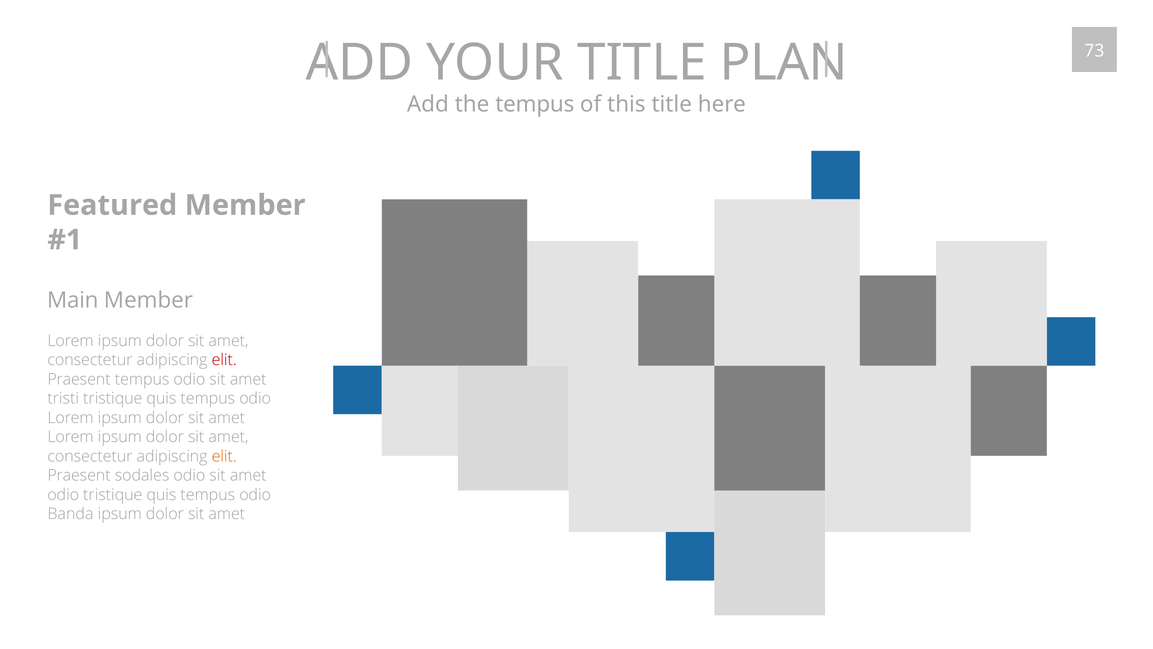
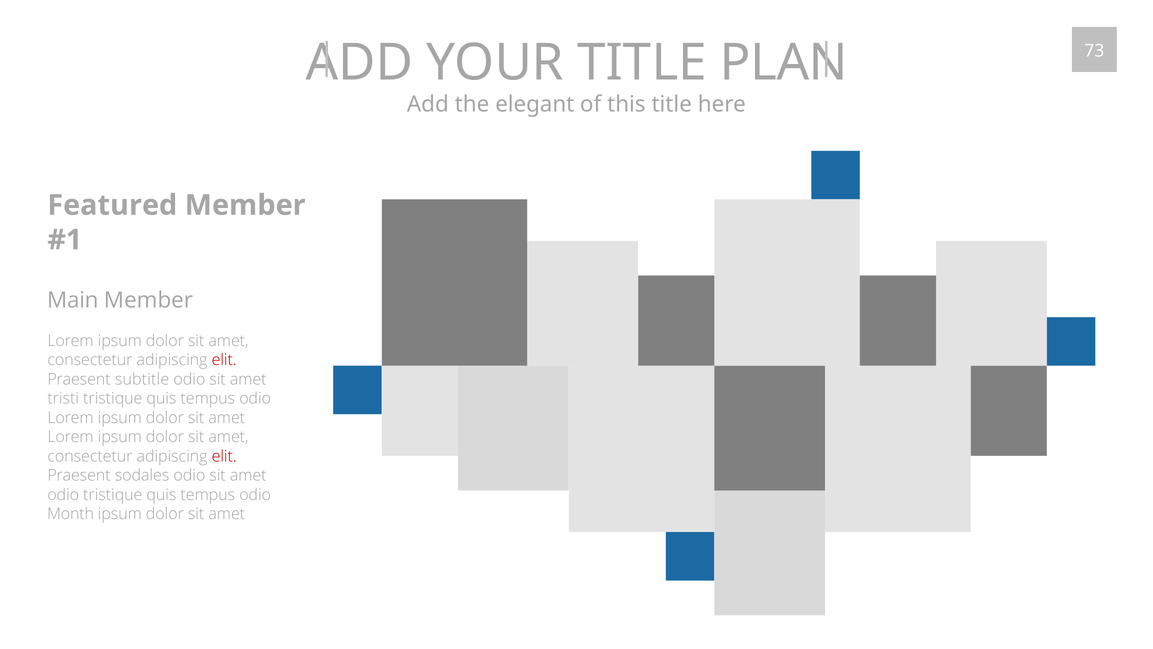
the tempus: tempus -> elegant (535, 104)
Praesent tempus: tempus -> subtitle (142, 379)
elit colour: orange -> red (224, 456)
Banda: Banda -> Month (71, 514)
